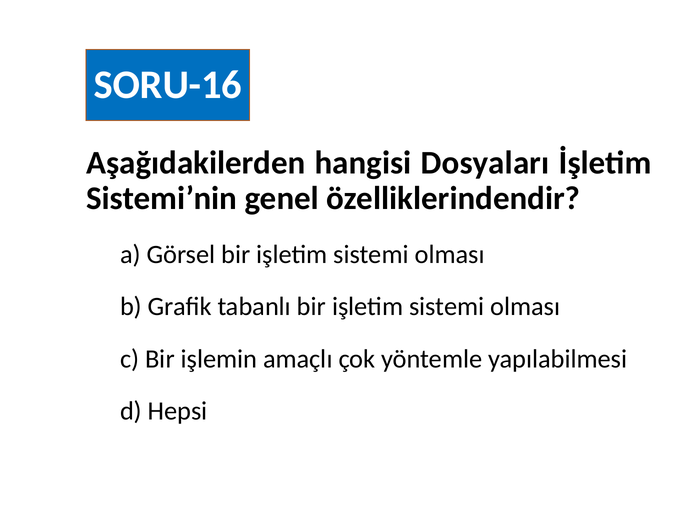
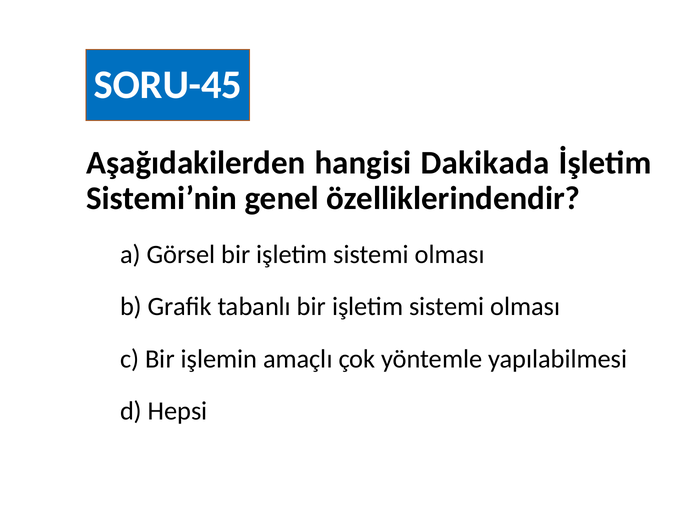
SORU-16: SORU-16 -> SORU-45 (168, 85)
Dosyaları: Dosyaları -> Dakikada (485, 163)
